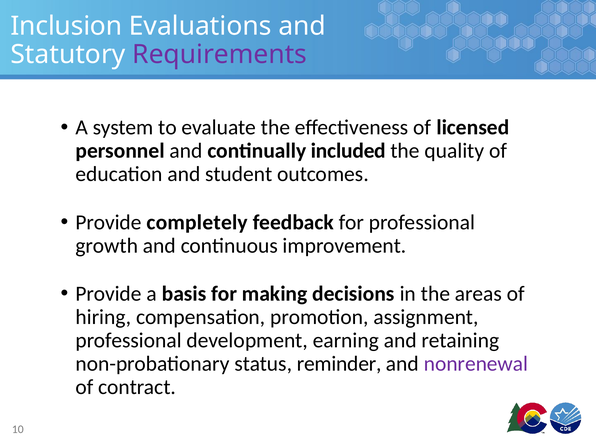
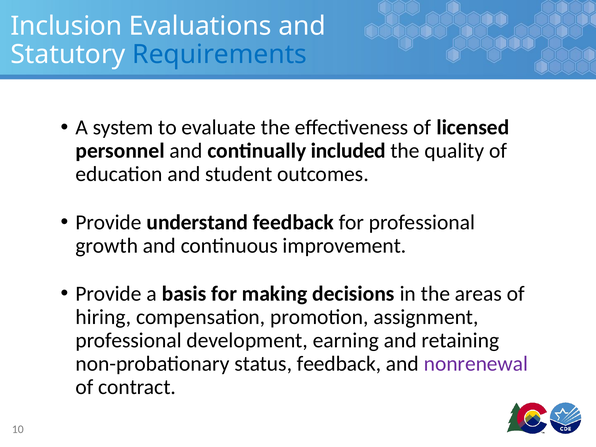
Requirements colour: purple -> blue (220, 55)
completely: completely -> understand (197, 222)
status reminder: reminder -> feedback (339, 364)
